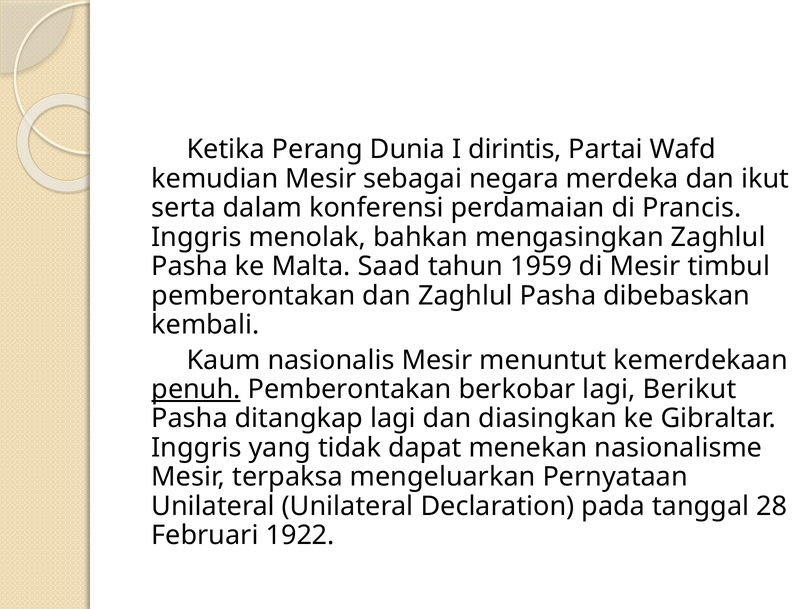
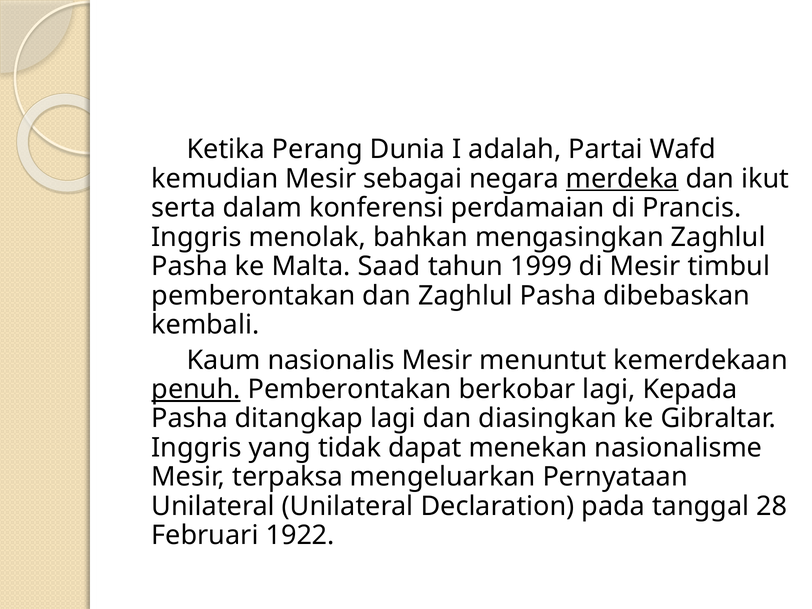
dirintis: dirintis -> adalah (515, 149)
merdeka underline: none -> present (622, 179)
1959: 1959 -> 1999 (541, 266)
Berikut: Berikut -> Kepada (690, 389)
